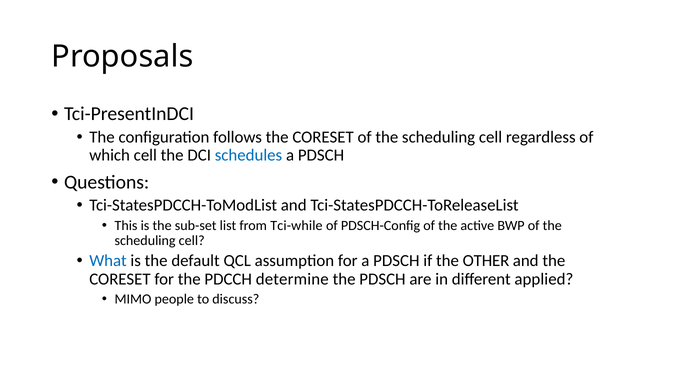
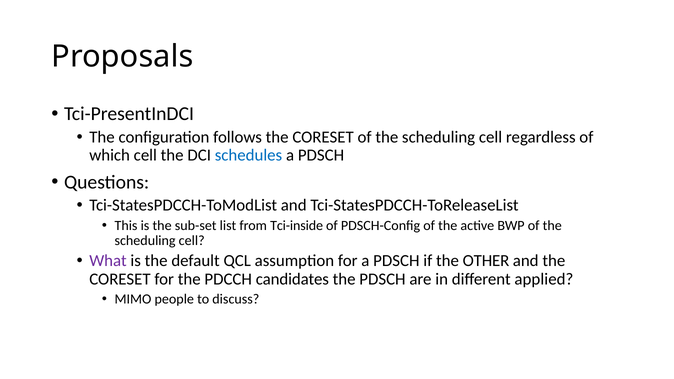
Tci-while: Tci-while -> Tci-inside (297, 226)
What colour: blue -> purple (108, 261)
determine: determine -> candidates (292, 279)
